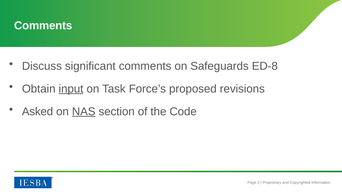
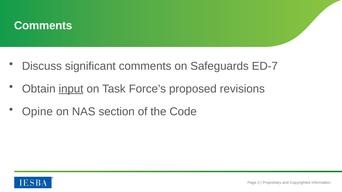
ED-8: ED-8 -> ED-7 (265, 66)
Asked: Asked -> Opine (37, 112)
NAS underline: present -> none (84, 112)
